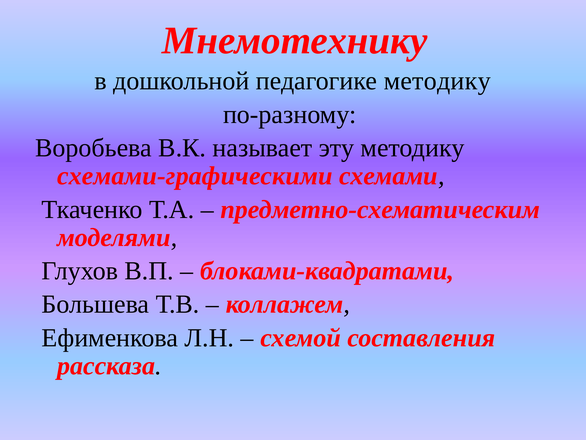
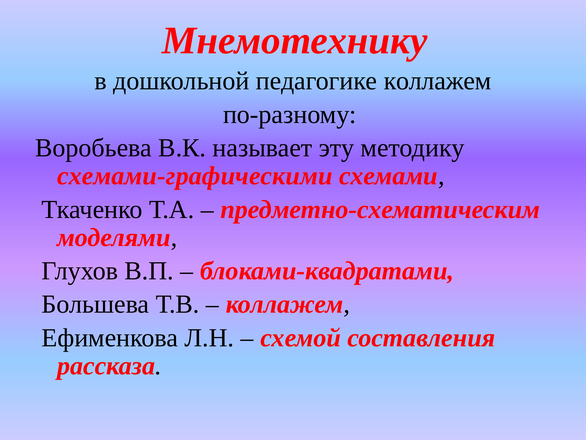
педагогике методику: методику -> коллажем (437, 81)
